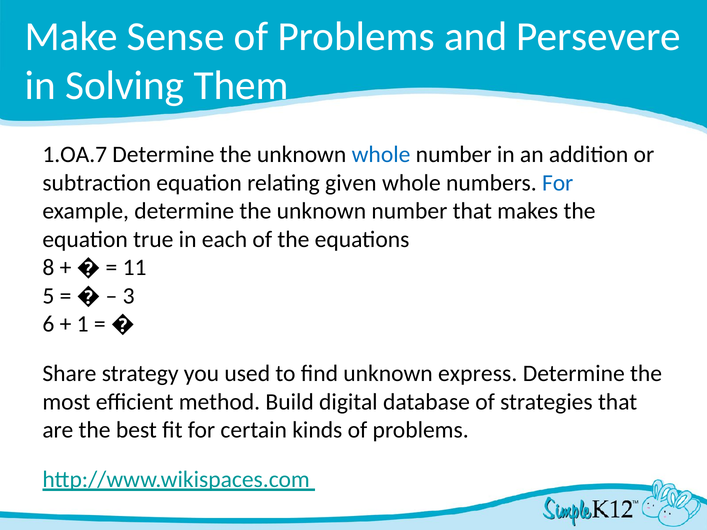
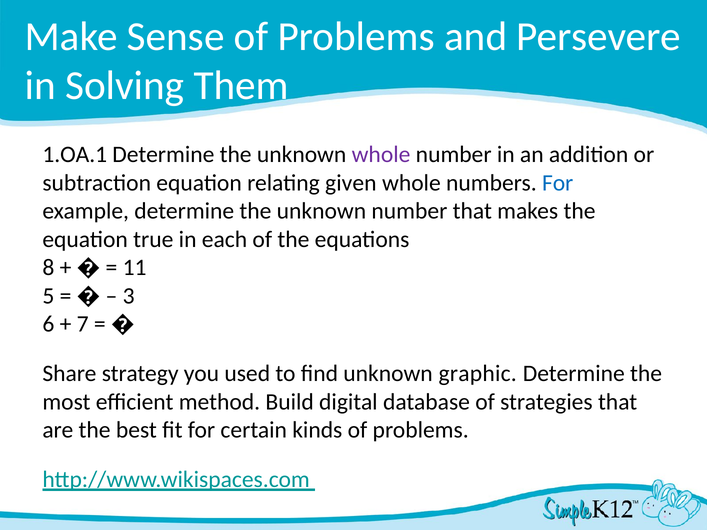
1.OA.7: 1.OA.7 -> 1.OA.1 (75, 155)
whole colour: blue -> purple (381, 155)
1: 1 -> 7 (83, 324)
express: express -> graphic (478, 374)
